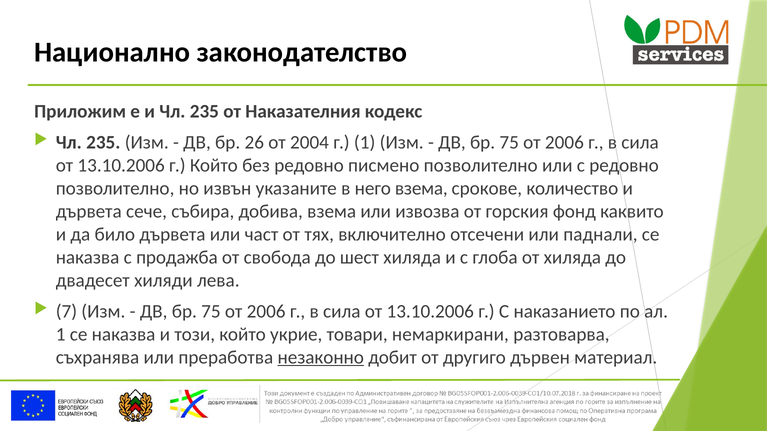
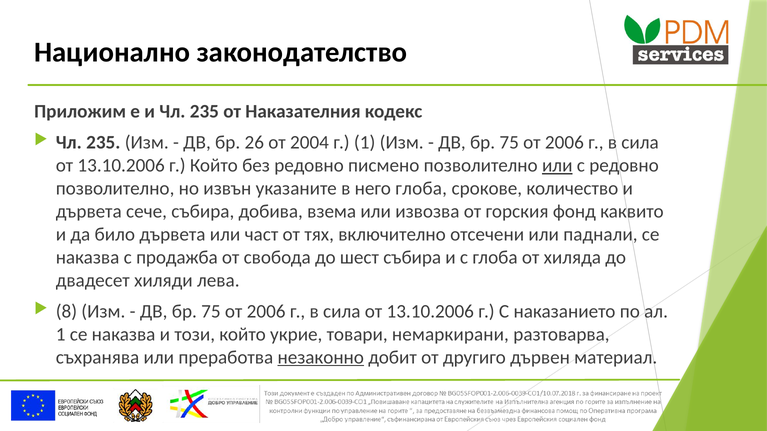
или underline: none -> present (557, 166)
него взема: взема -> глоба (421, 189)
шест хиляда: хиляда -> събира (412, 258)
7: 7 -> 8 (66, 312)
